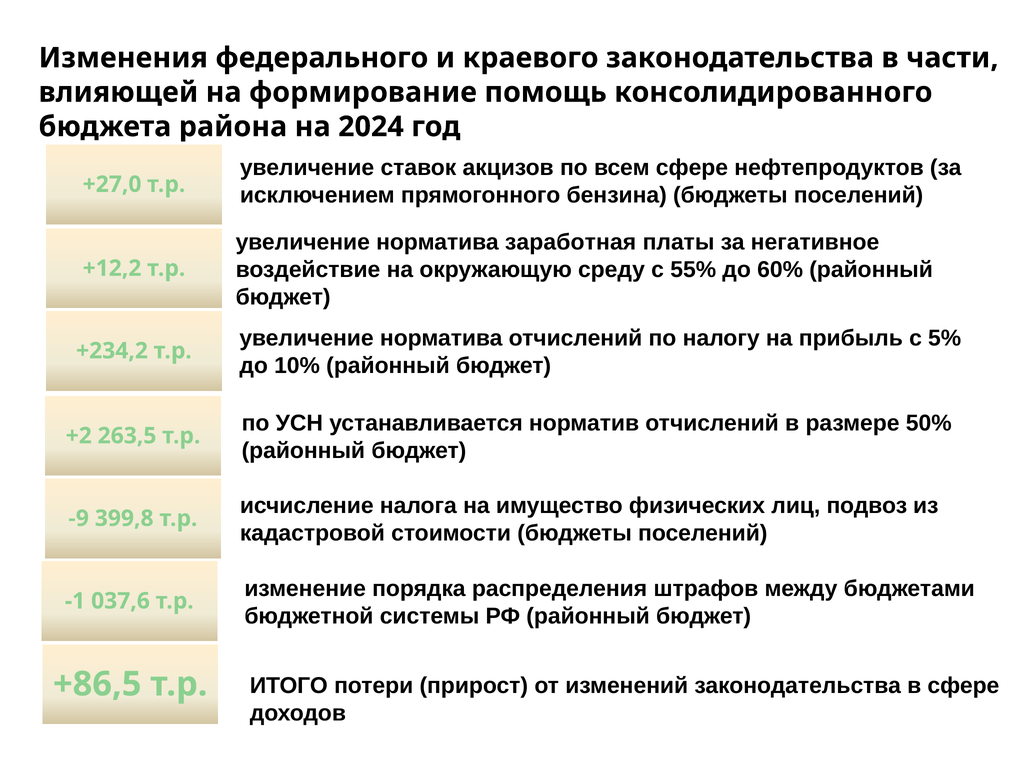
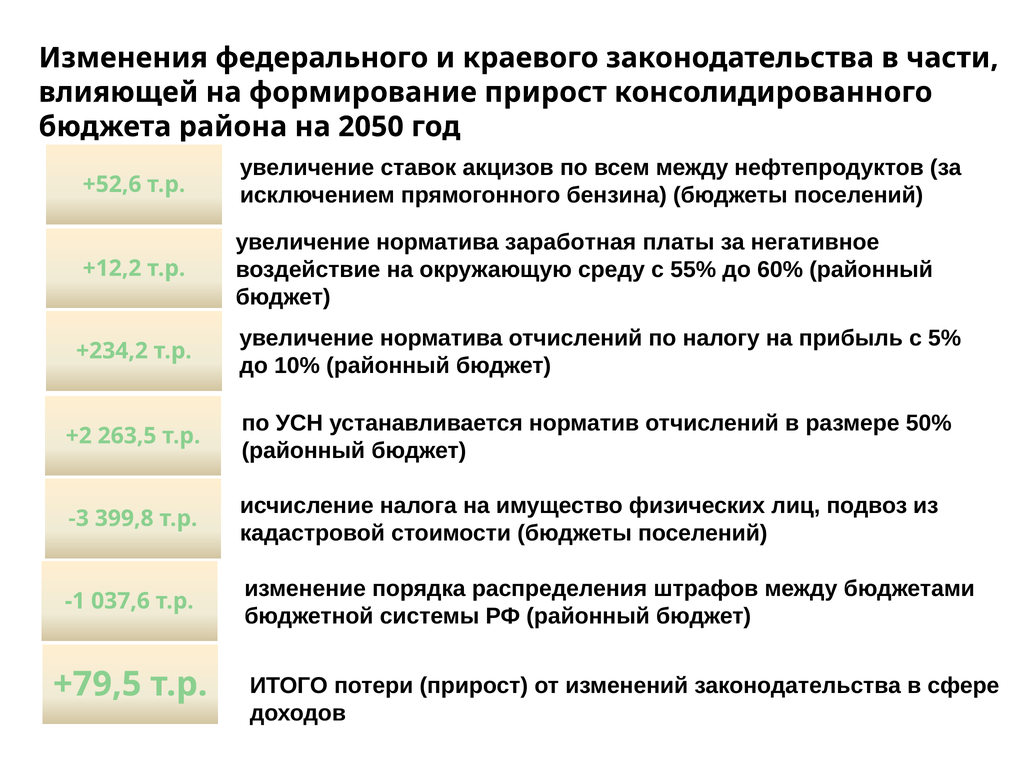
формирование помощь: помощь -> прирост (546, 92)
2024: 2024 -> 2050 (371, 127)
всем сфере: сфере -> между (692, 168)
+27,0: +27,0 -> +52,6 (112, 184)
-9: -9 -> -3 (79, 518)
+86,5: +86,5 -> +79,5 (97, 684)
